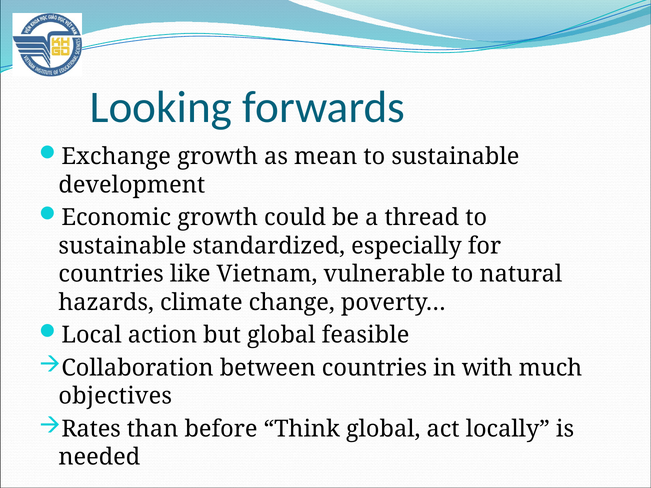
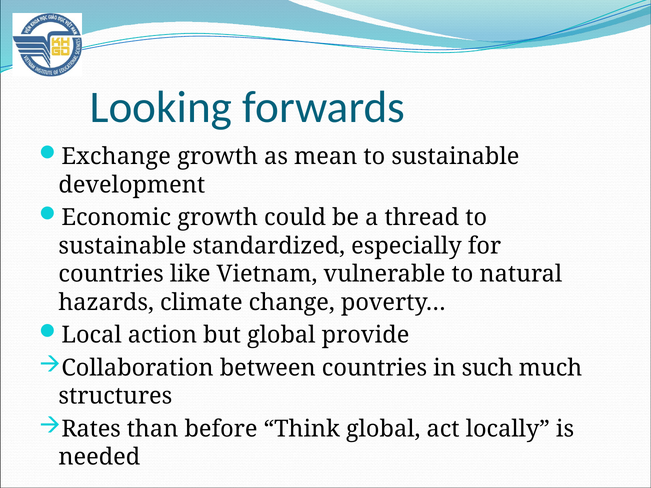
feasible: feasible -> provide (366, 335)
with: with -> such (487, 368)
objectives: objectives -> structures (115, 396)
